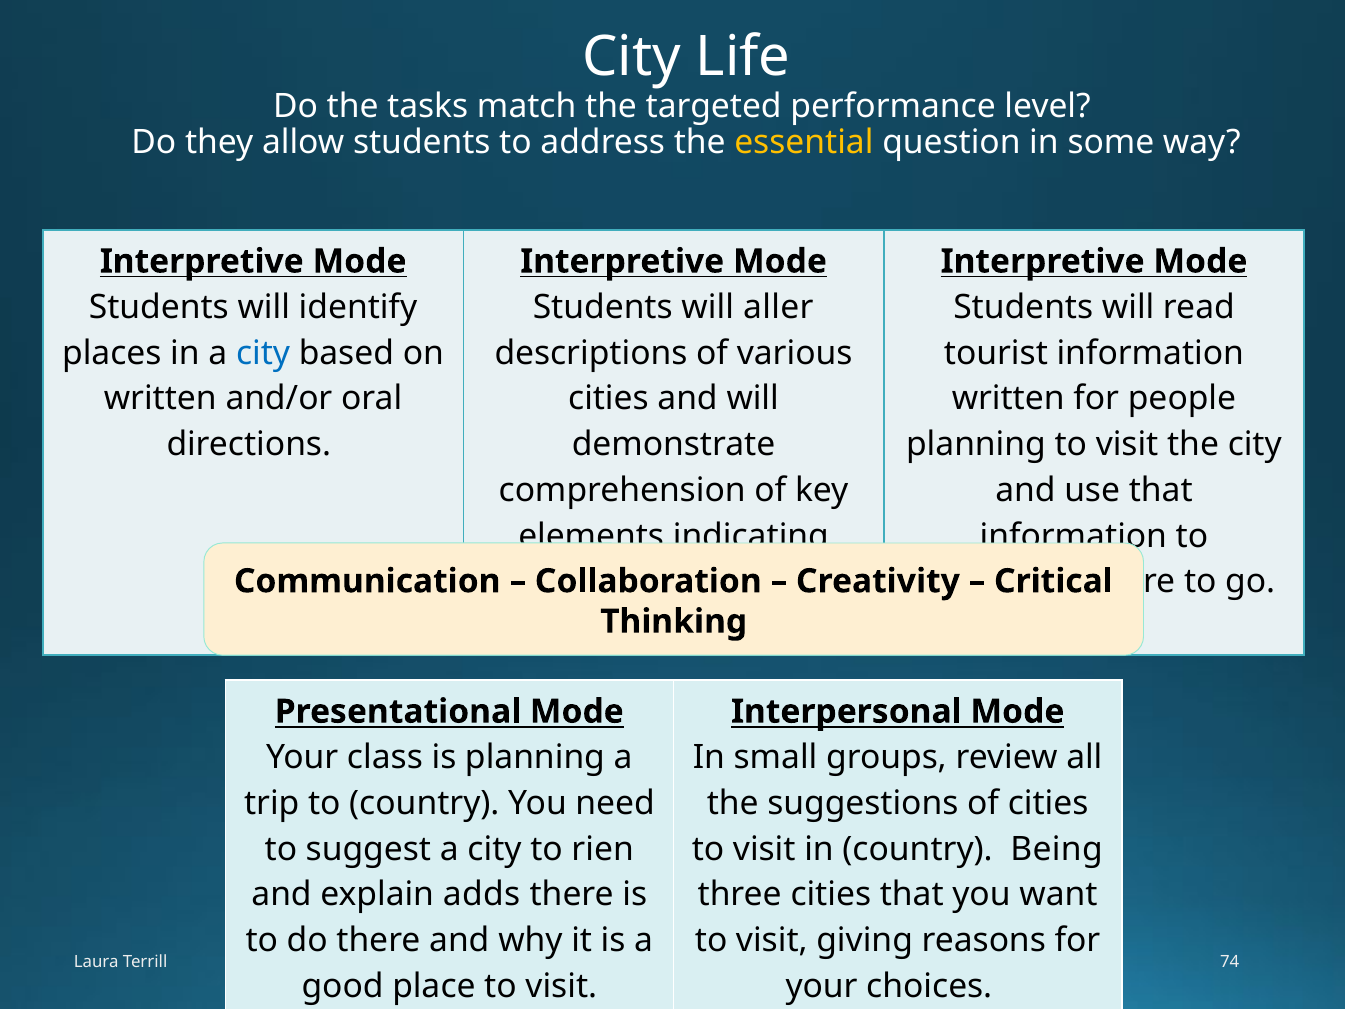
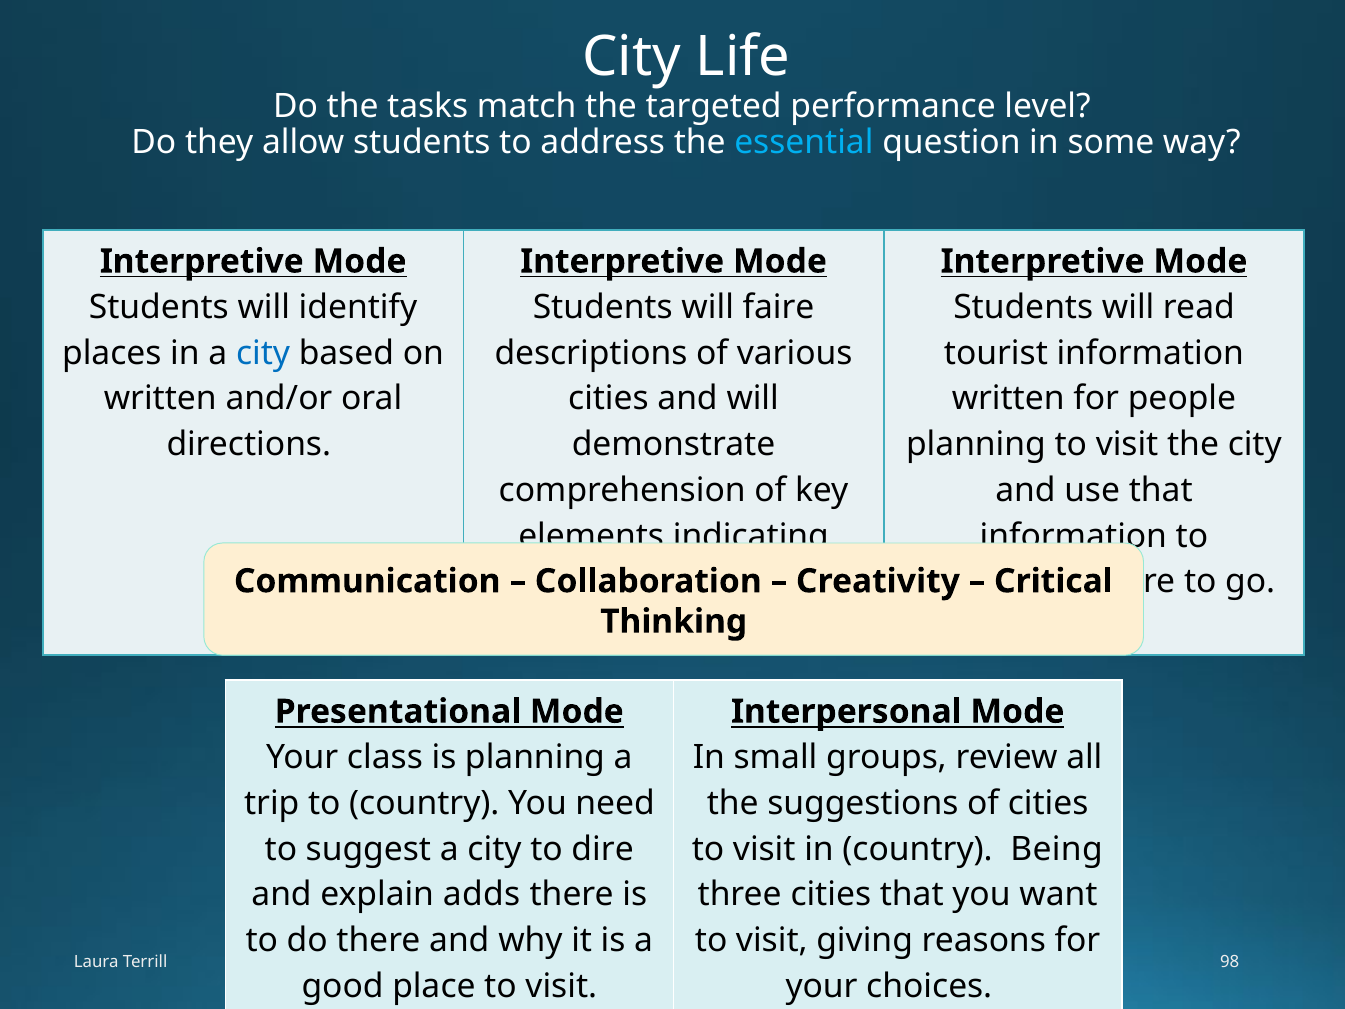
essential colour: yellow -> light blue (804, 142)
aller: aller -> faire (778, 307)
rien: rien -> dire (603, 849)
74: 74 -> 98 (1230, 962)
